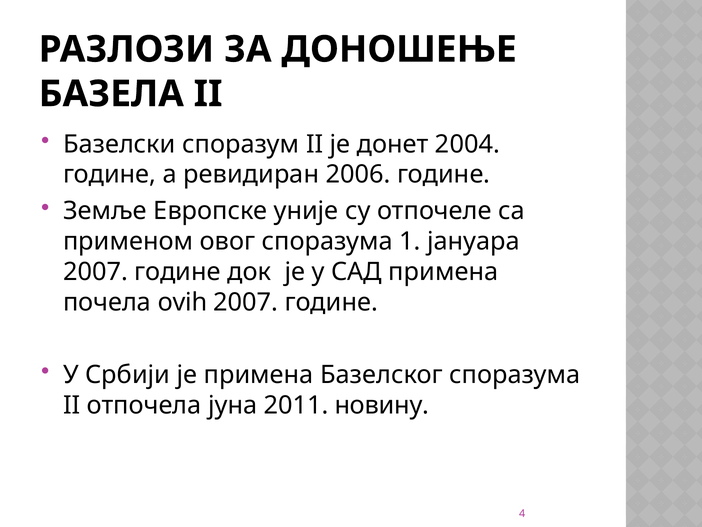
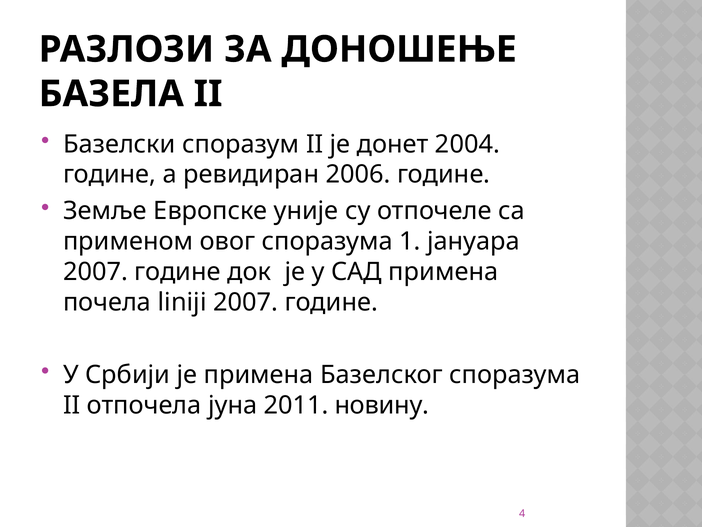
ovih: ovih -> liniji (182, 302)
